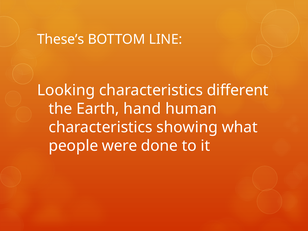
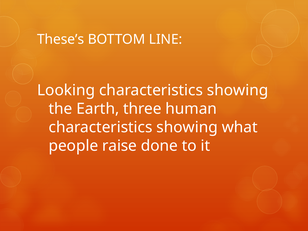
different: different -> showing (238, 90)
hand: hand -> three (142, 109)
were: were -> raise (120, 146)
